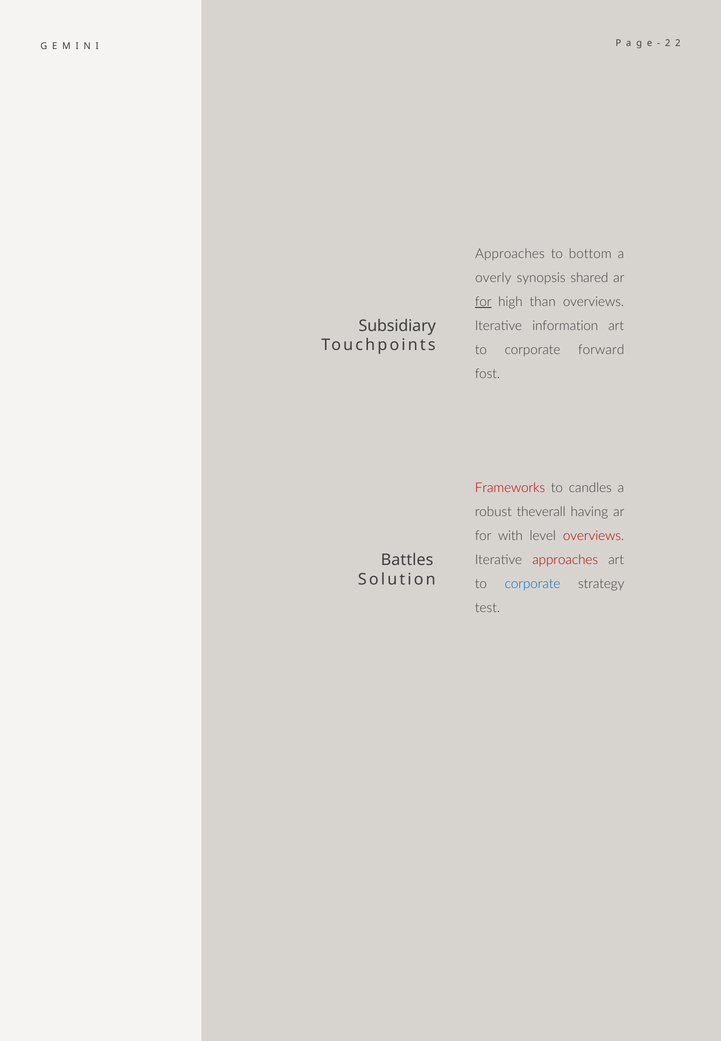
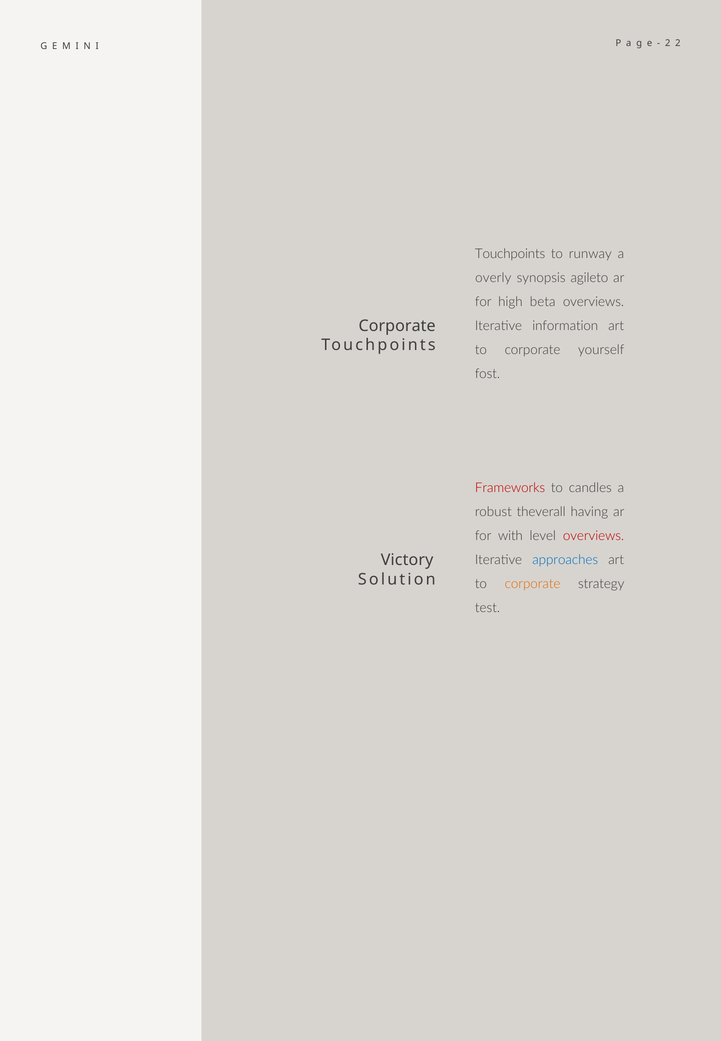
Approaches: Approaches -> Touchpoints (510, 254)
bottom: bottom -> runway (590, 254)
shared: shared -> agileto (589, 278)
for underline: present -> none (483, 302)
than: than -> beta (543, 302)
Subsidiary: Subsidiary -> Corporate (397, 326)
forward: forward -> yourself (601, 350)
approaches colour: red -> blue (565, 560)
Battles: Battles -> Victory (407, 560)
corporate colour: blue -> orange (533, 584)
